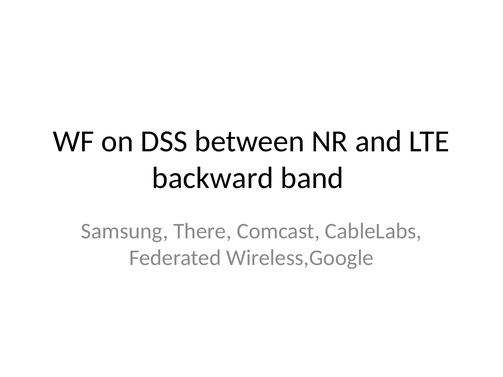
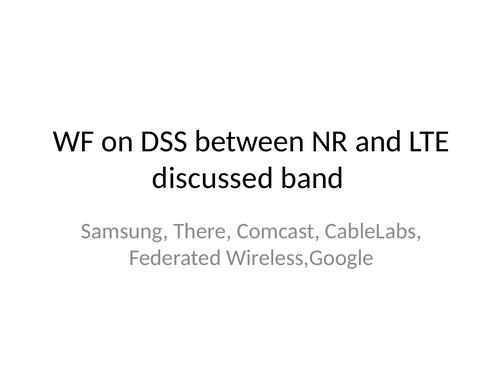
backward: backward -> discussed (213, 178)
